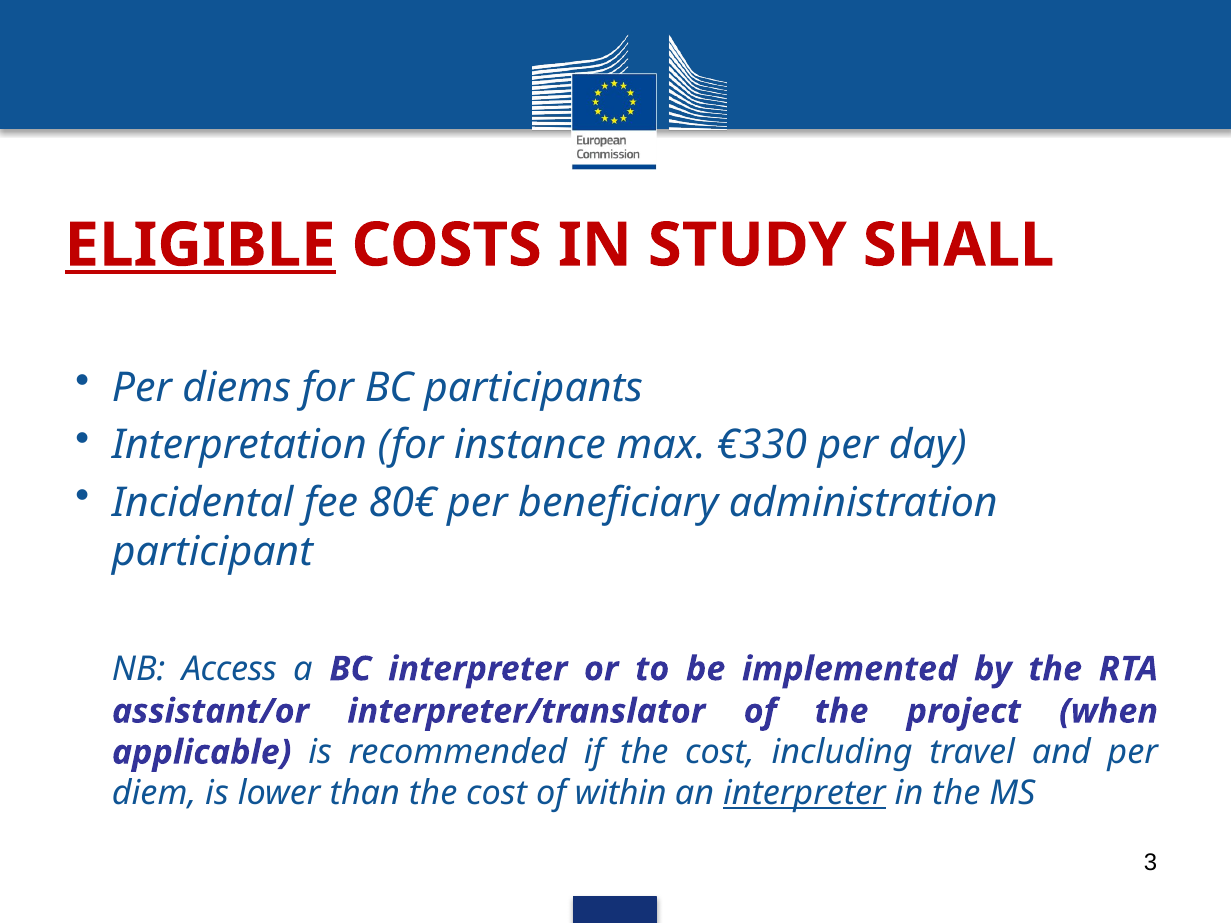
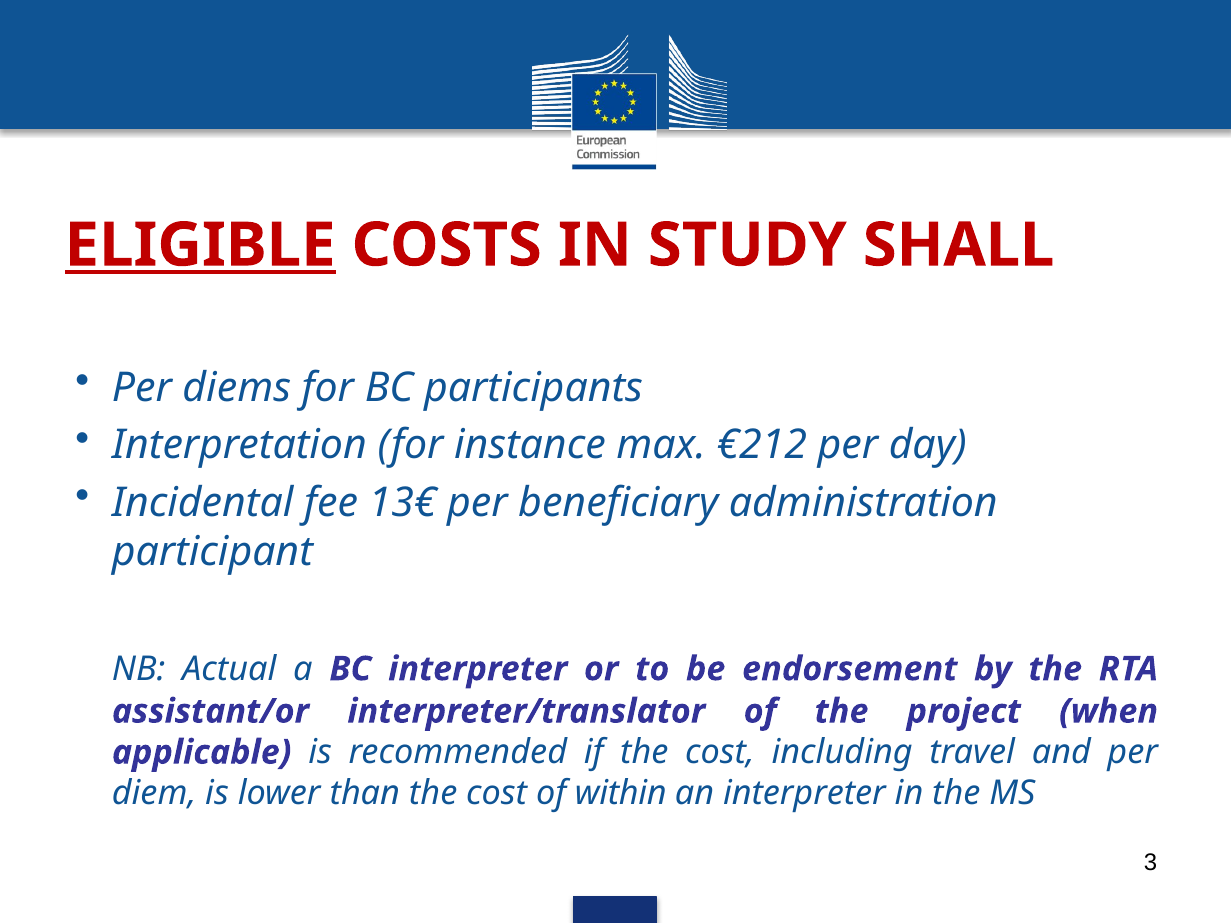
€330: €330 -> €212 (762, 445)
80€: 80€ -> 13€ (403, 503)
Access: Access -> Actual (229, 669)
implemented: implemented -> endorsement (850, 669)
interpreter underline: present -> none (804, 794)
